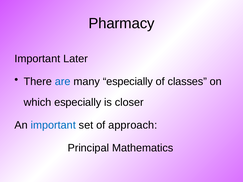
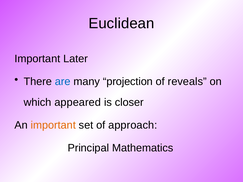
Pharmacy: Pharmacy -> Euclidean (121, 24)
many especially: especially -> projection (128, 82)
classes: classes -> reveals (187, 82)
which especially: especially -> appeared (78, 102)
important colour: blue -> orange (53, 125)
